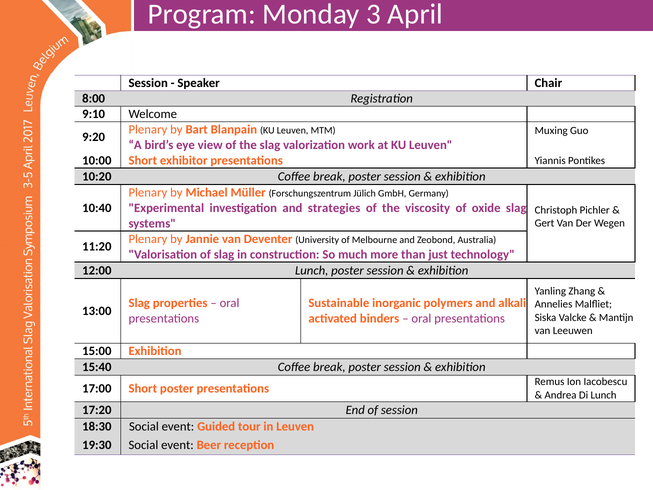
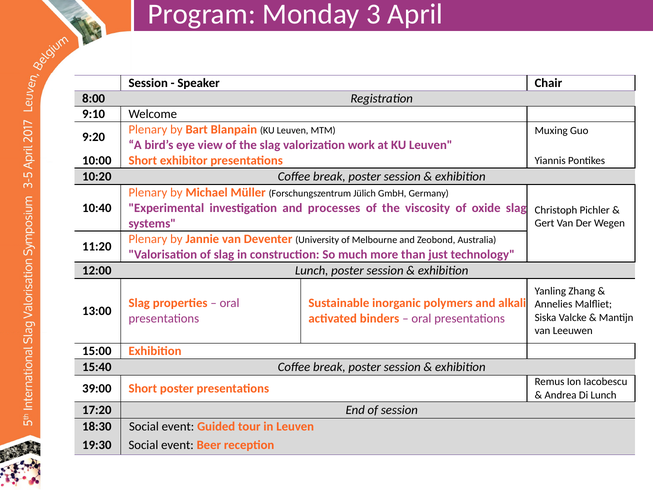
strategies: strategies -> processes (334, 208)
17:00: 17:00 -> 39:00 (97, 388)
